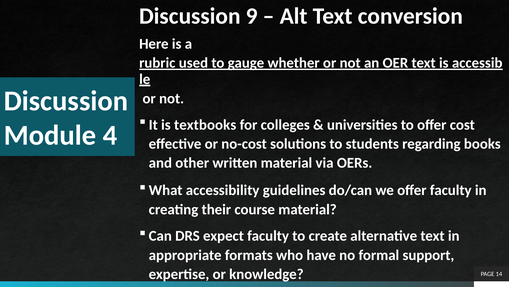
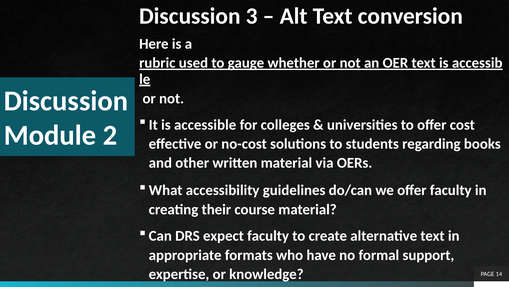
9: 9 -> 3 (252, 16)
textbooks: textbooks -> accessible (205, 125)
4: 4 -> 2 (110, 135)
